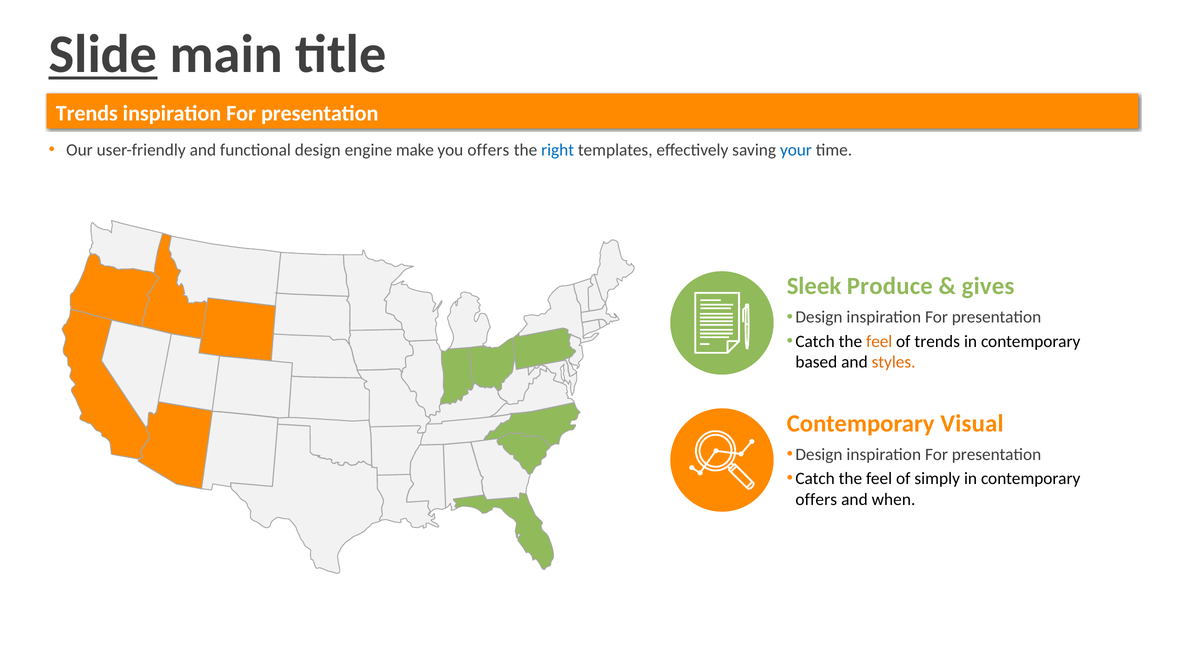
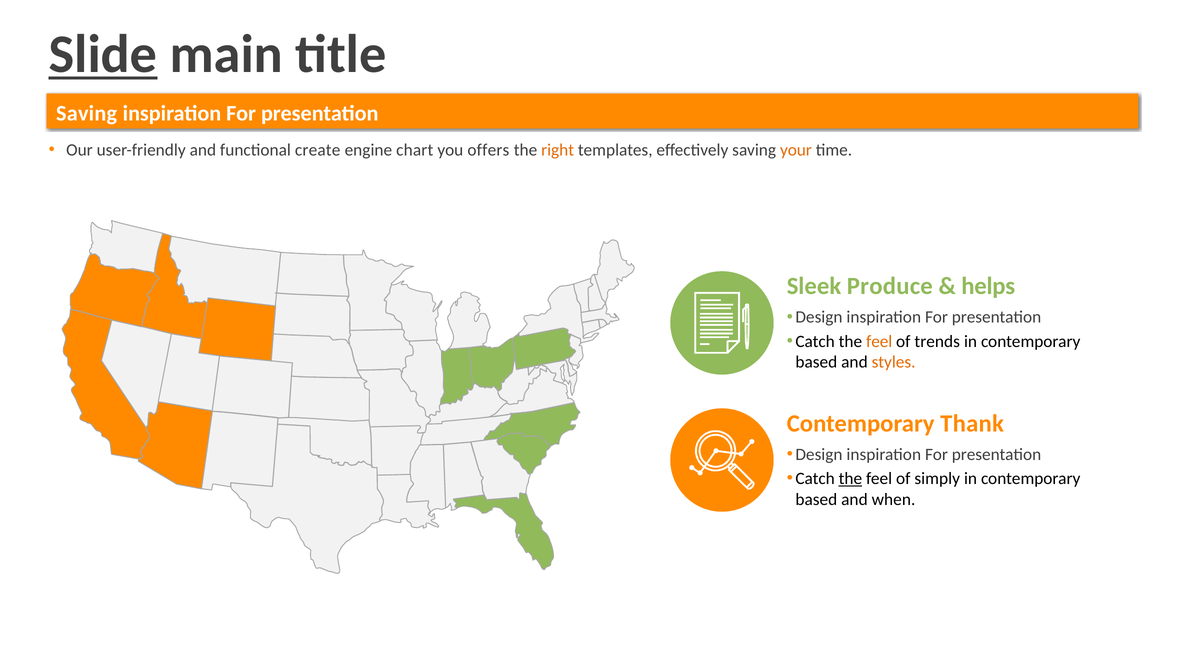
Trends: Trends -> Saving (87, 113)
functional design: design -> create (318, 150)
make: make -> chart (415, 150)
right colour: blue -> orange (558, 150)
your colour: blue -> orange (796, 150)
gives: gives -> helps (988, 286)
Visual: Visual -> Thank (972, 423)
the underline: none -> present (850, 478)
offers: offers -> based (816, 499)
